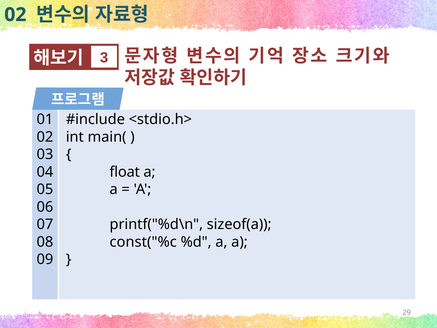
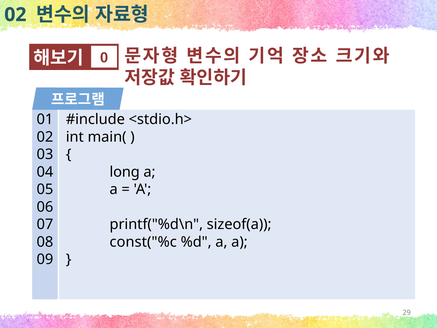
3: 3 -> 0 (104, 58)
float: float -> long (125, 172)
